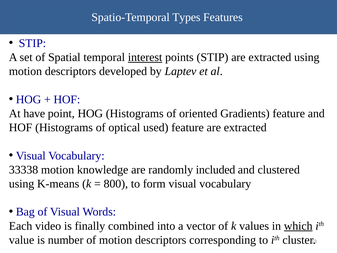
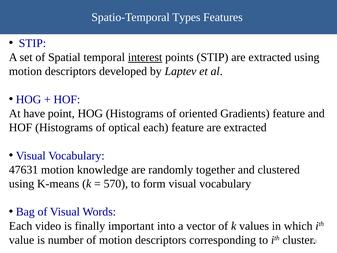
optical used: used -> each (156, 127)
33338: 33338 -> 47631 (24, 170)
included: included -> together (215, 170)
800: 800 -> 570 (116, 184)
combined: combined -> important (131, 226)
which underline: present -> none (298, 226)
